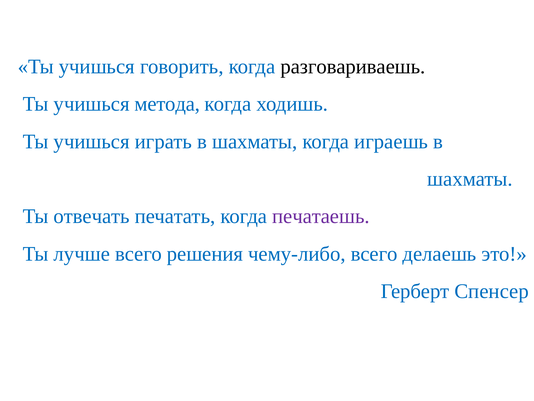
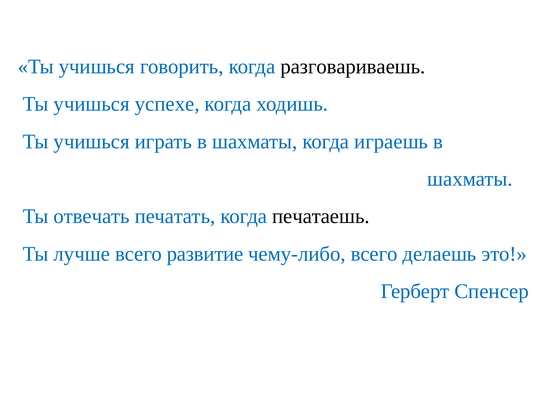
метода: метода -> успехе (167, 104)
печатаешь colour: purple -> black (321, 216)
решения: решения -> развитие (205, 254)
